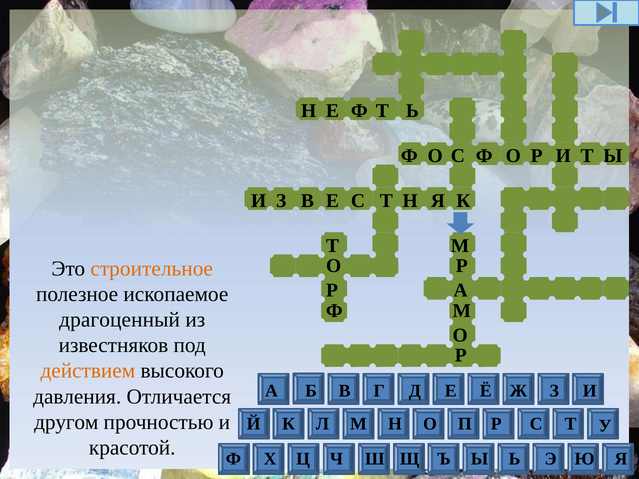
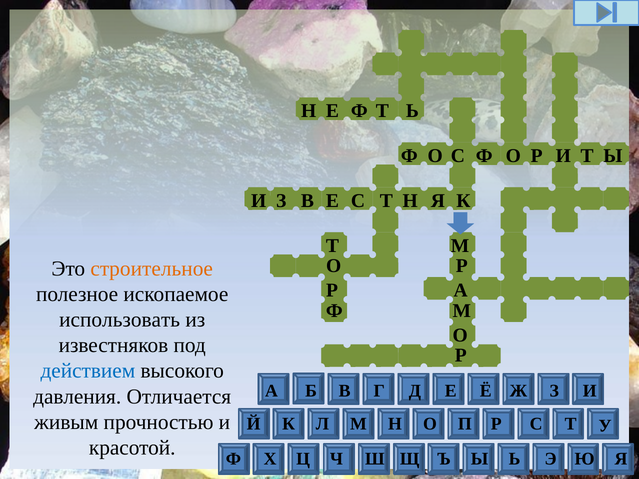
драгоценный: драгоценный -> использовать (120, 320)
действием colour: orange -> blue (88, 371)
другом: другом -> живым (66, 422)
